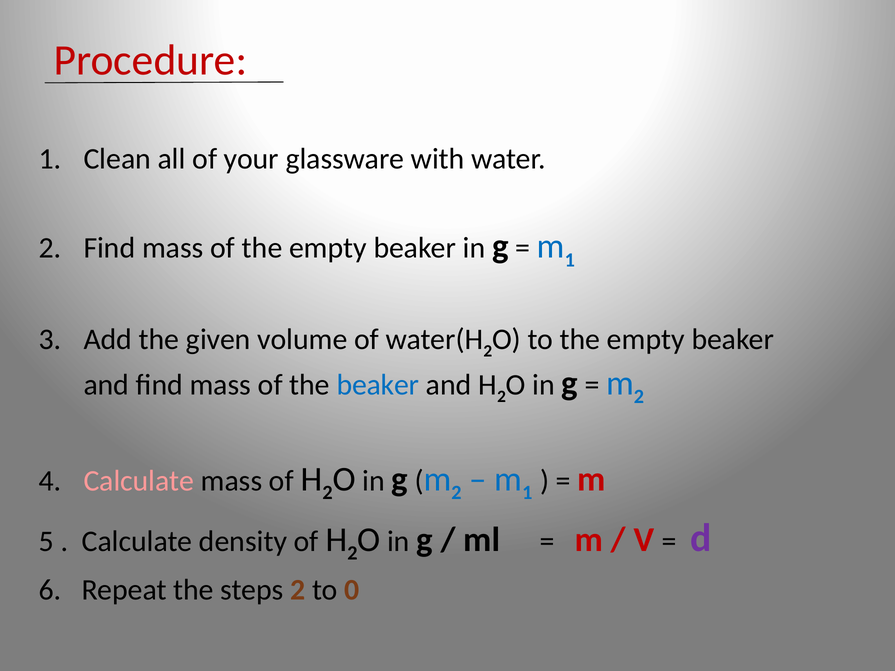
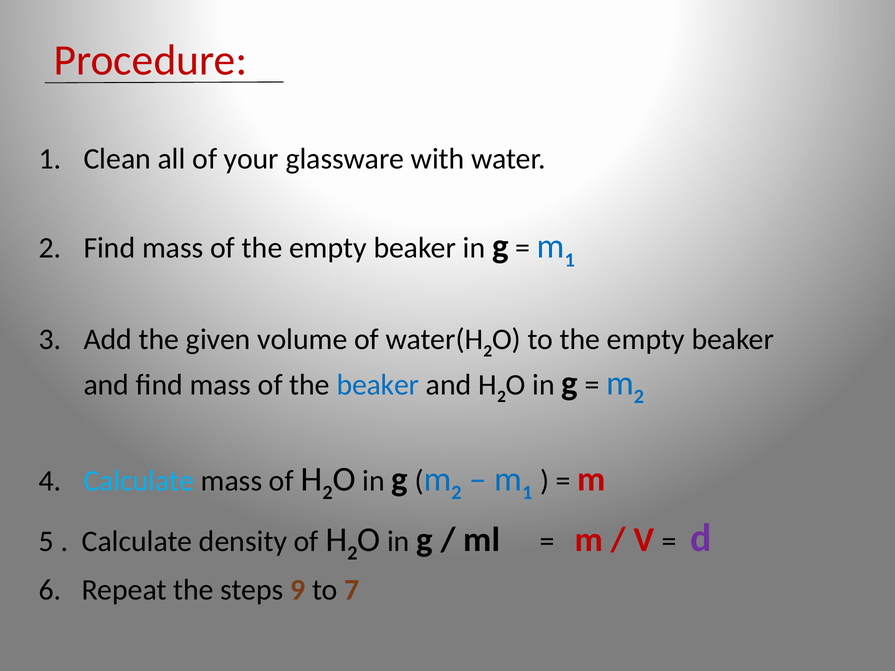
Calculate colour: pink -> light blue (139, 481)
steps 2: 2 -> 9 (298, 590)
0: 0 -> 7 (352, 590)
